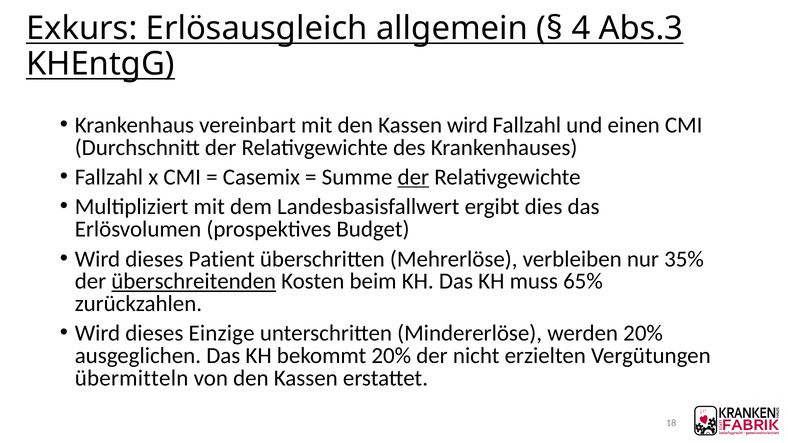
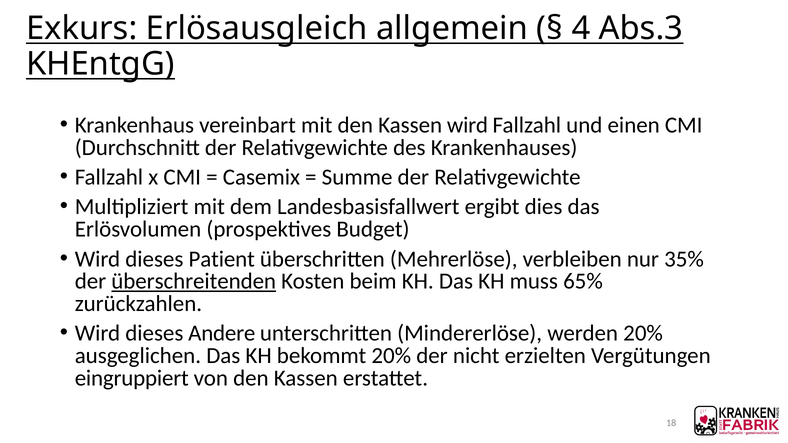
der underline: present -> none (413, 177)
Einzige: Einzige -> Andere (222, 334)
übermitteln: übermitteln -> eingruppiert (132, 378)
